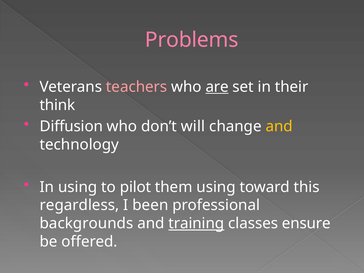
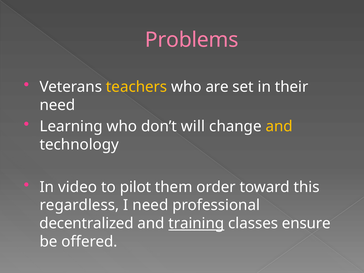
teachers colour: pink -> yellow (137, 87)
are underline: present -> none (217, 87)
think: think -> need (57, 105)
Diffusion: Diffusion -> Learning (71, 126)
In using: using -> video (78, 187)
them using: using -> order (216, 187)
I been: been -> need (150, 205)
backgrounds: backgrounds -> decentralized (87, 223)
